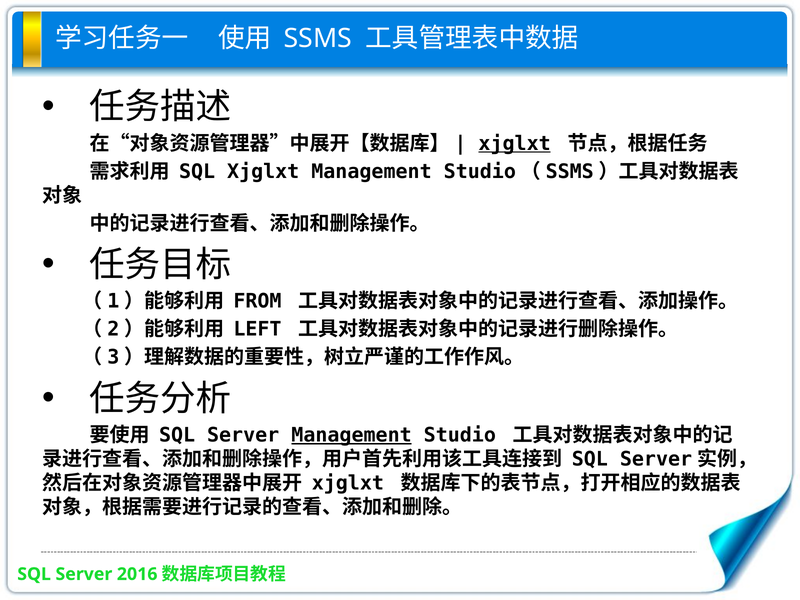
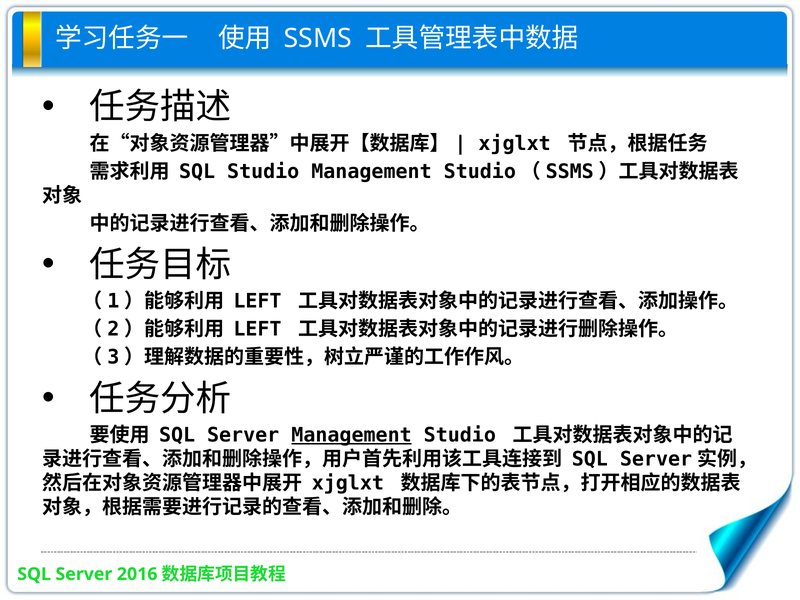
xjglxt underline: present -> none (515, 144)
SQL Xjglxt: Xjglxt -> Studio (263, 172)
FROM: FROM -> LEFT (257, 301)
